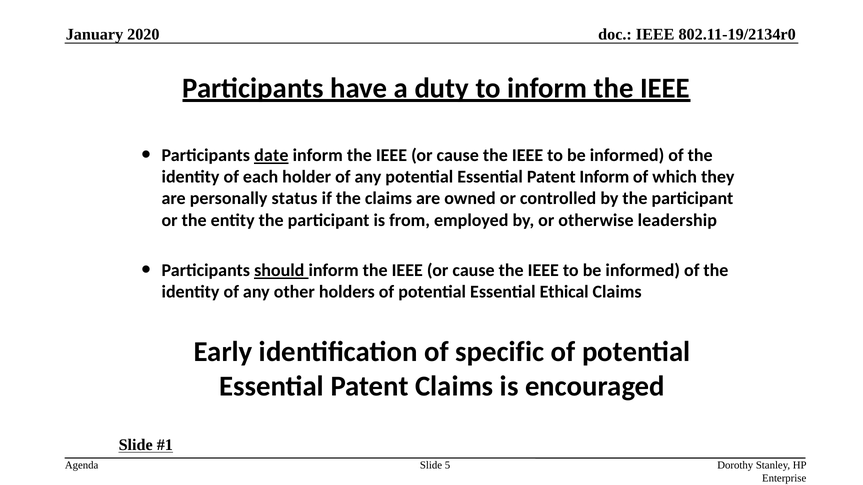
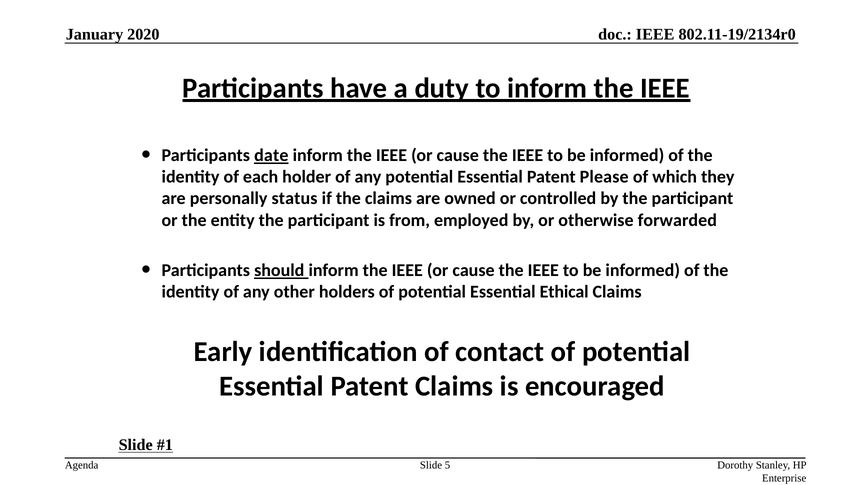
Patent Inform: Inform -> Please (604, 177)
leadership: leadership -> forwarded (677, 220)
specific: specific -> contact (500, 352)
